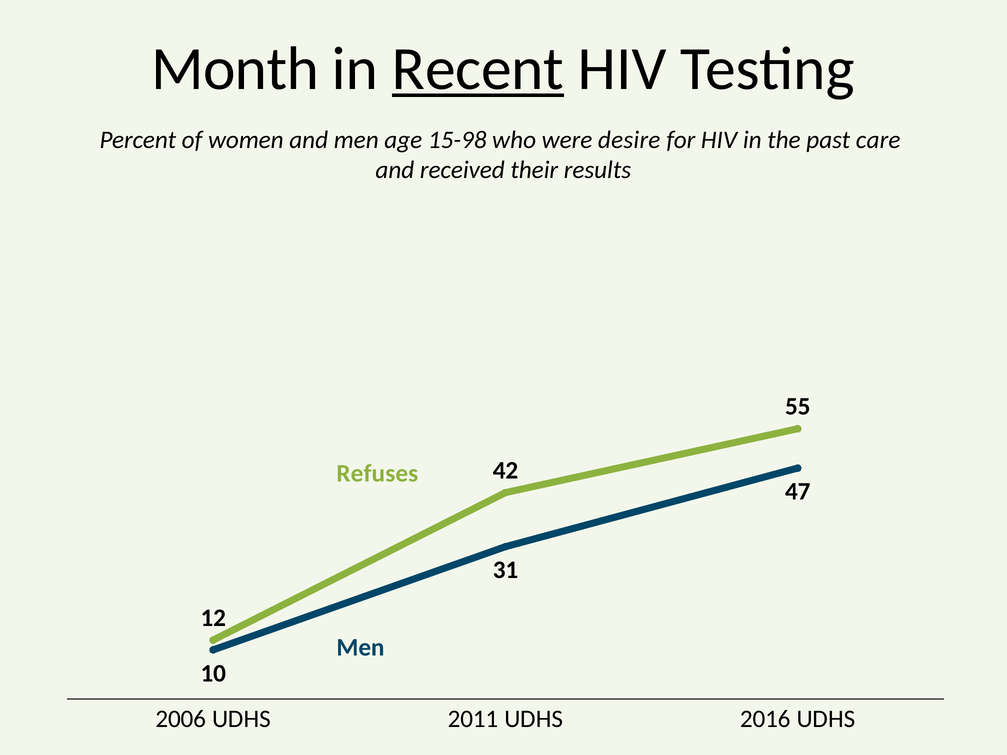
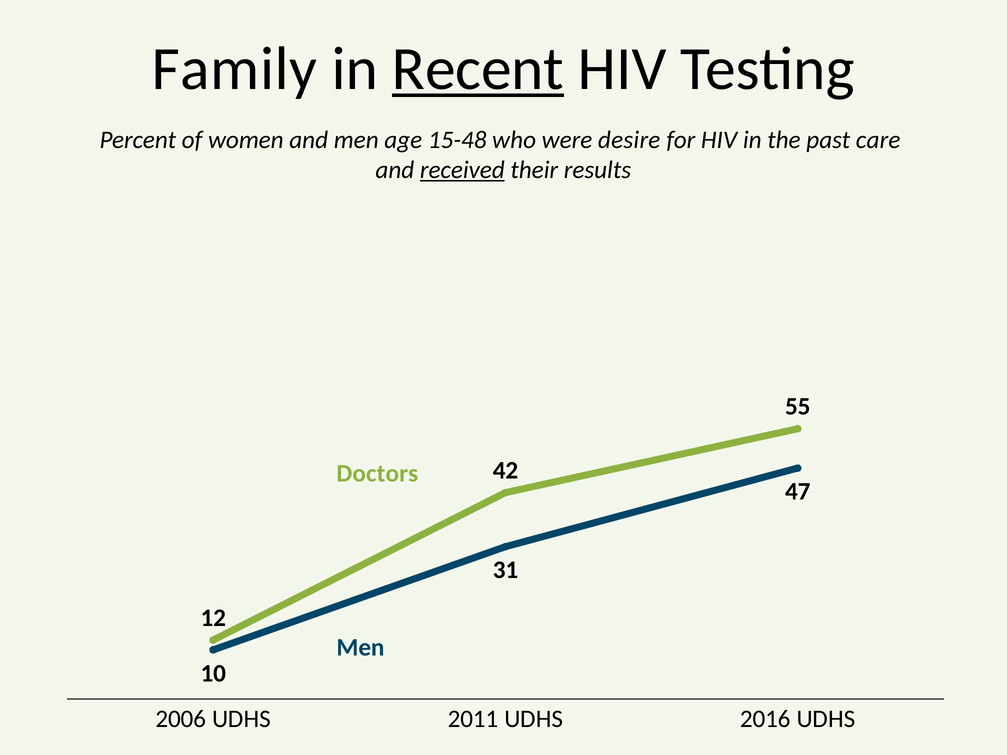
Month: Month -> Family (234, 69)
15-98: 15-98 -> 15-48 (457, 140)
received underline: none -> present (462, 170)
Refuses: Refuses -> Doctors (377, 474)
